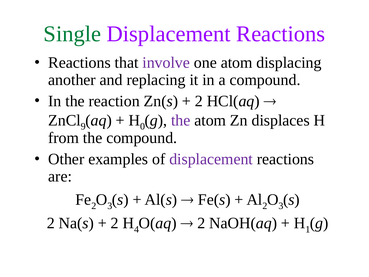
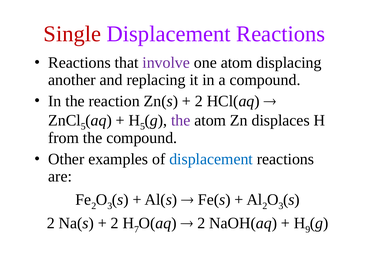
Single colour: green -> red (72, 34)
9: 9 -> 5 (83, 126)
H 0: 0 -> 5 (143, 126)
displacement colour: purple -> blue (211, 159)
4: 4 -> 7 (137, 229)
1: 1 -> 9 (308, 229)
